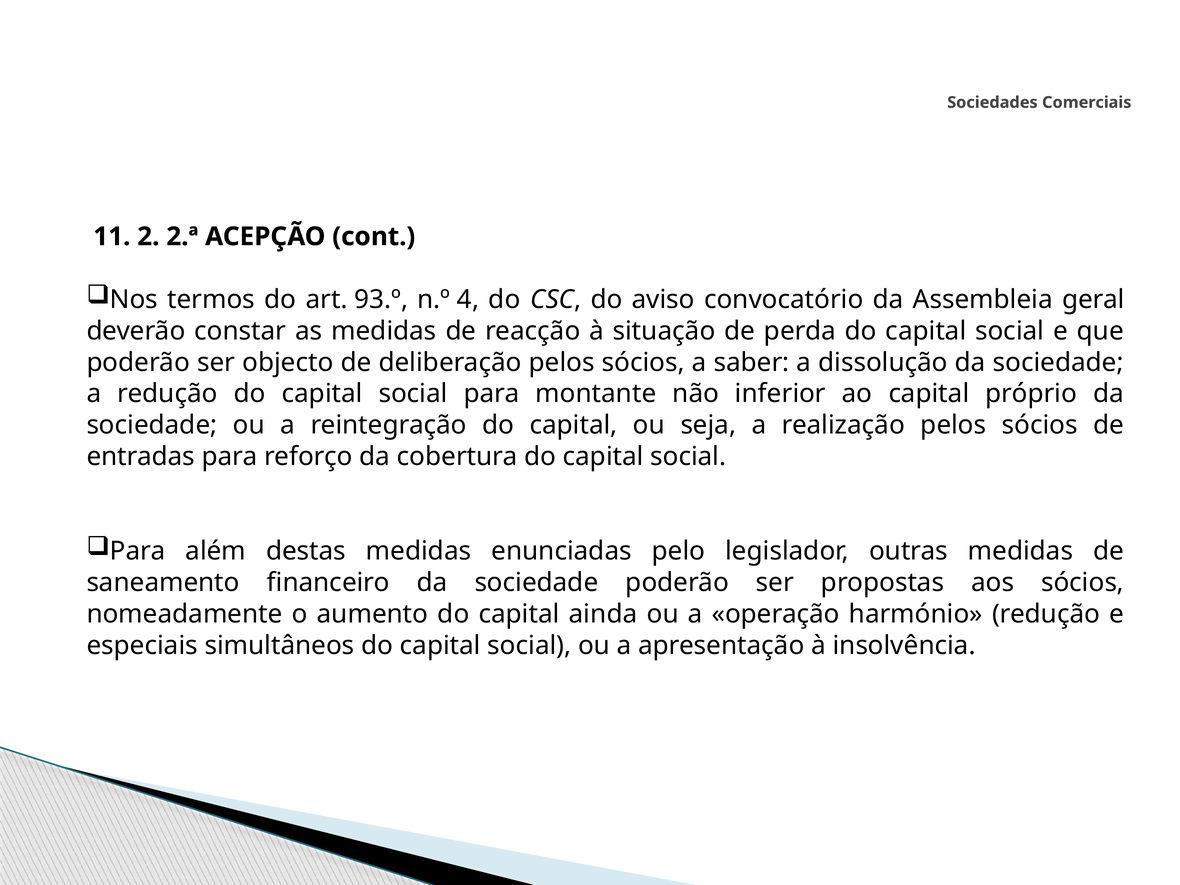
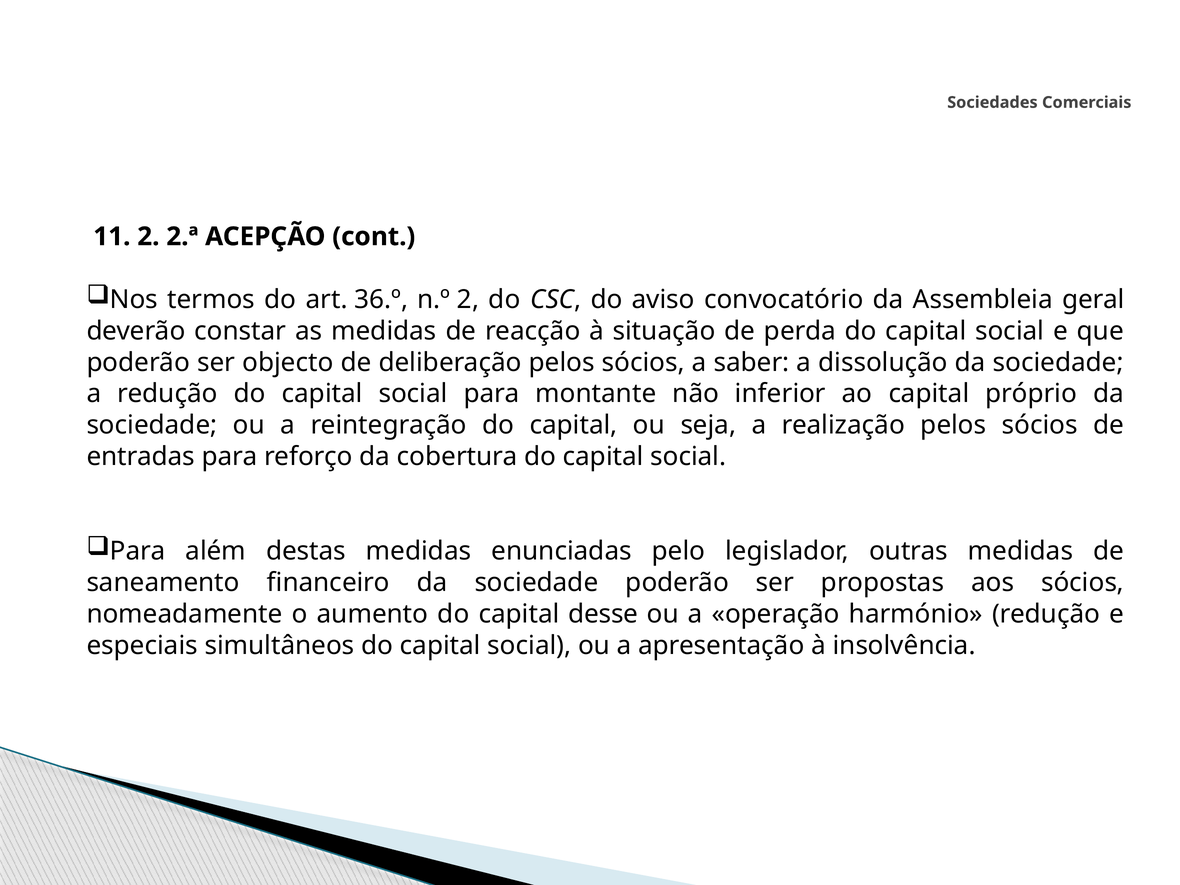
93.º: 93.º -> 36.º (381, 299)
n.º 4: 4 -> 2 (468, 299)
ainda: ainda -> desse (603, 614)
